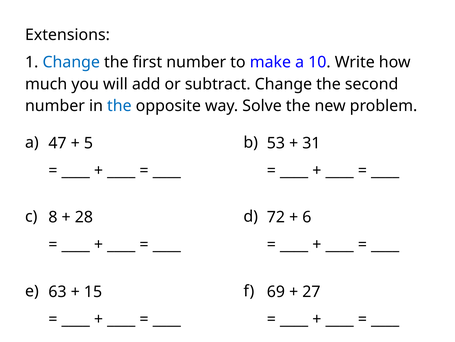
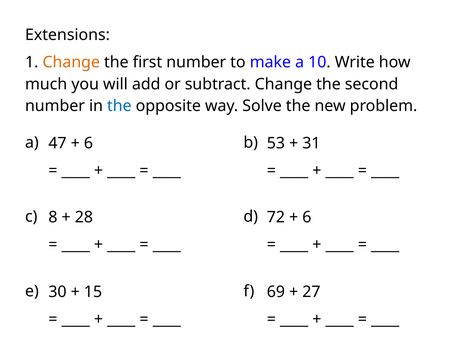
Change colour: blue -> orange (71, 62)
5: 5 -> 6 (88, 143)
63: 63 -> 30 (58, 291)
